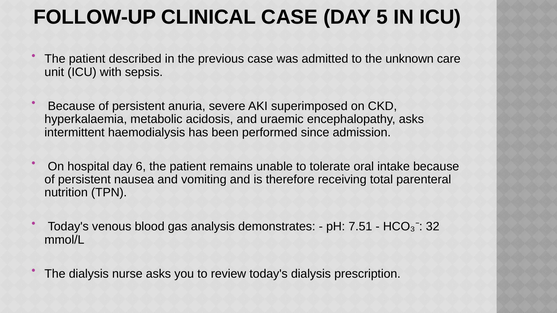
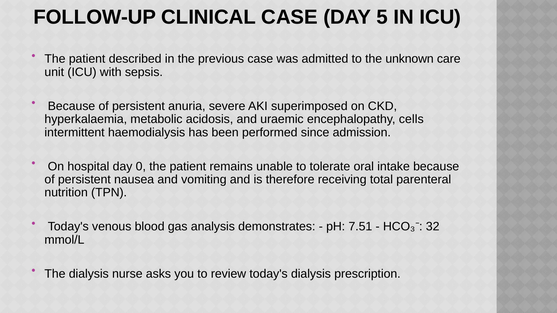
encephalopathy asks: asks -> cells (411, 119)
6: 6 -> 0 (141, 166)
